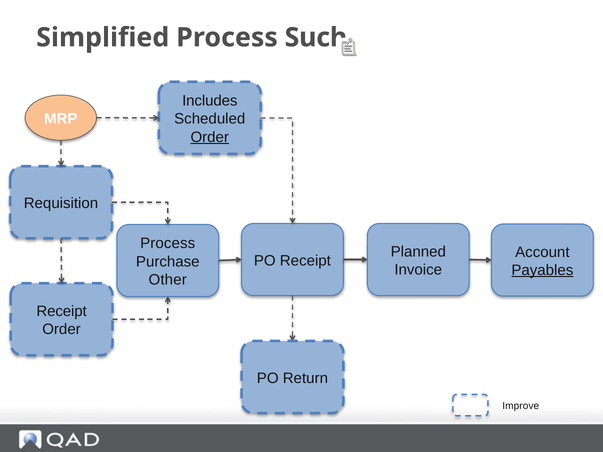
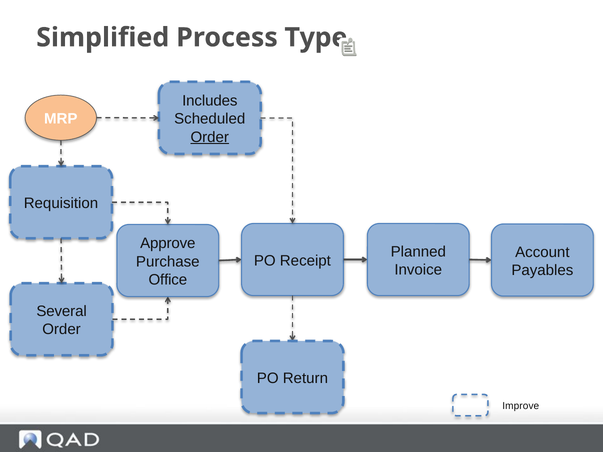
Such: Such -> Type (316, 38)
Process: Process -> Approve (168, 244)
Payables underline: present -> none (542, 270)
Other: Other -> Office (168, 280)
Receipt: Receipt -> Several (62, 311)
